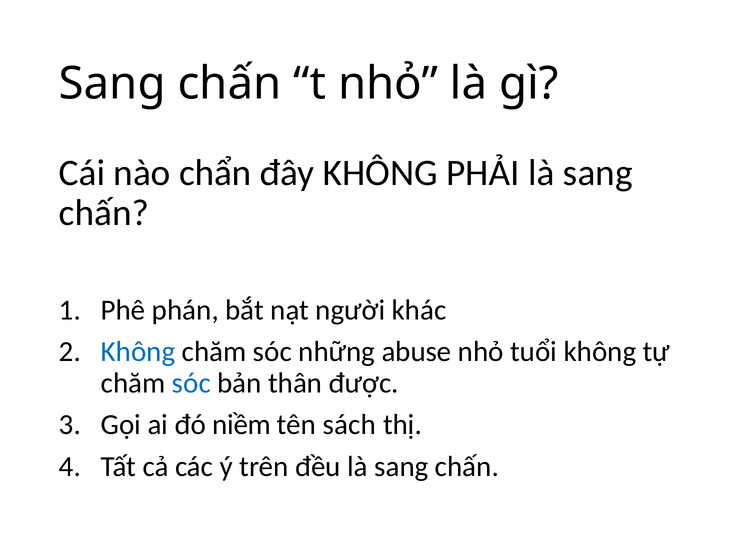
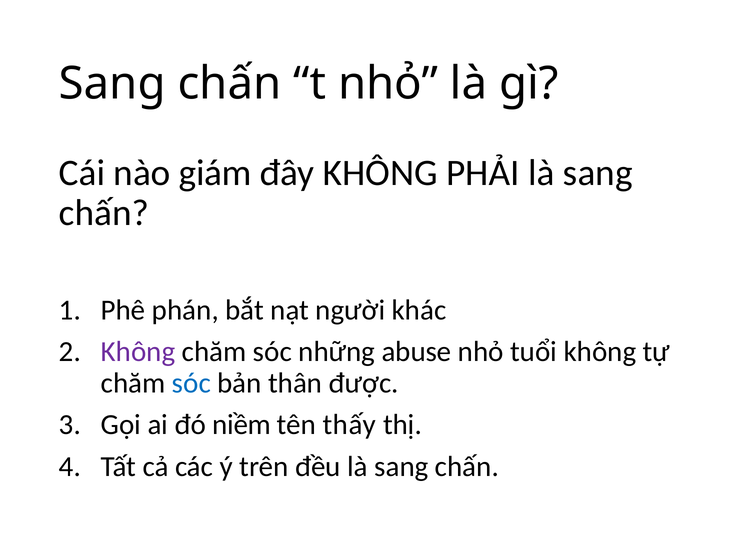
chẩn: chẩn -> giám (215, 173)
Không colour: blue -> purple (138, 352)
sách: sách -> thấy (349, 425)
